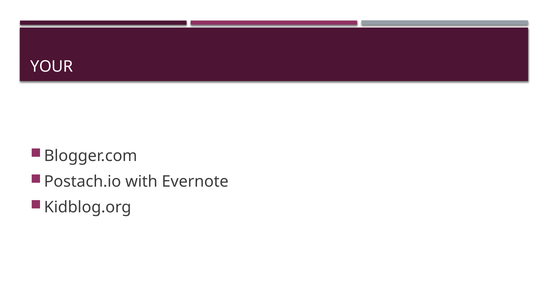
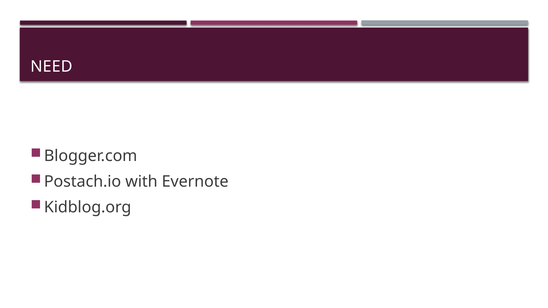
YOUR: YOUR -> NEED (51, 67)
